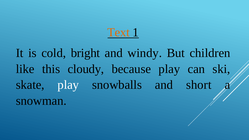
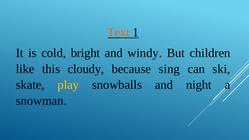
because play: play -> sing (169, 69)
play colour: white -> yellow (68, 85)
short: short -> night (199, 85)
